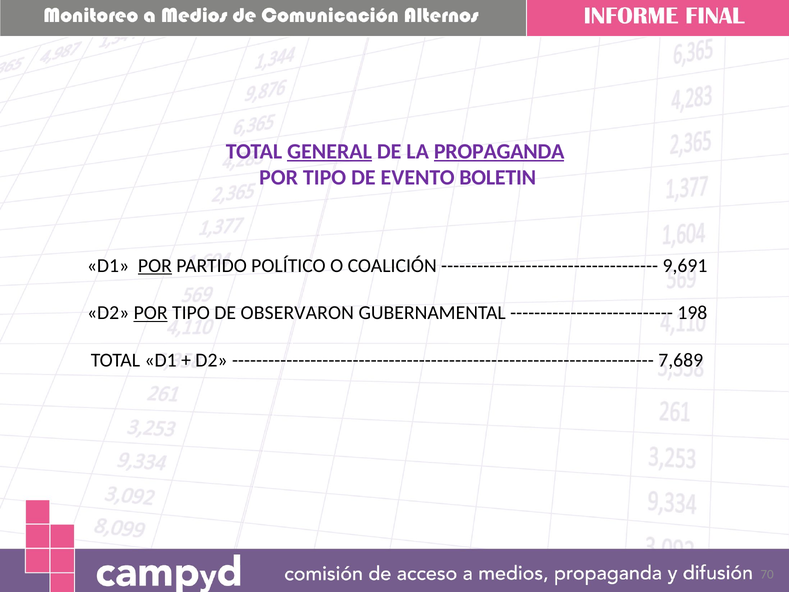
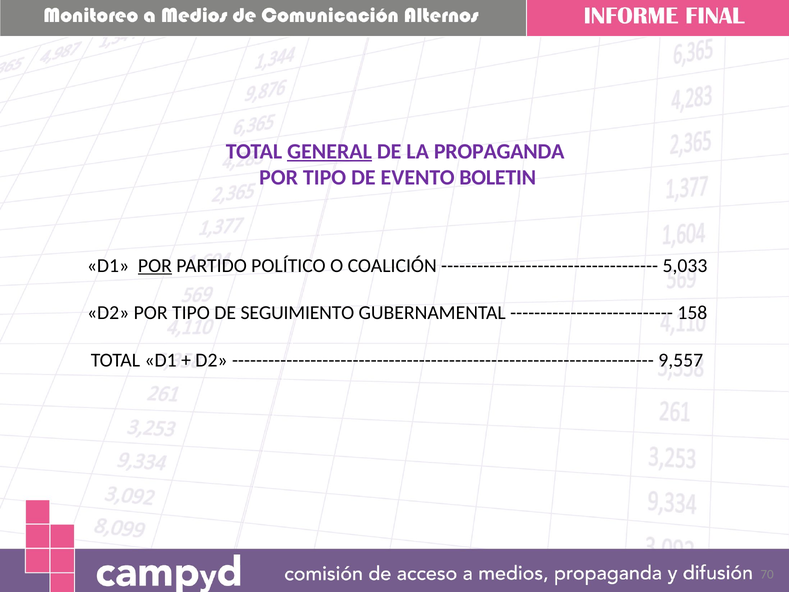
PROPAGANDA underline: present -> none (499, 151)
9,691: 9,691 -> 5,033 (685, 265)
POR underline: present -> none (151, 313)
OBSERVARON: OBSERVARON -> SEGUIMIENTO (297, 313)
198: 198 -> 158 (692, 313)
7,689: 7,689 -> 9,557 (681, 360)
